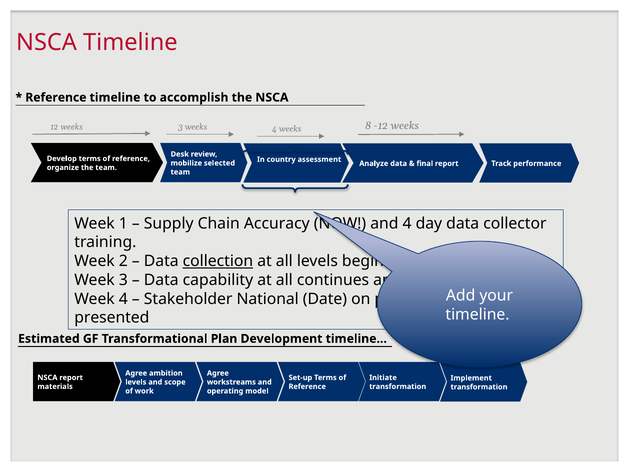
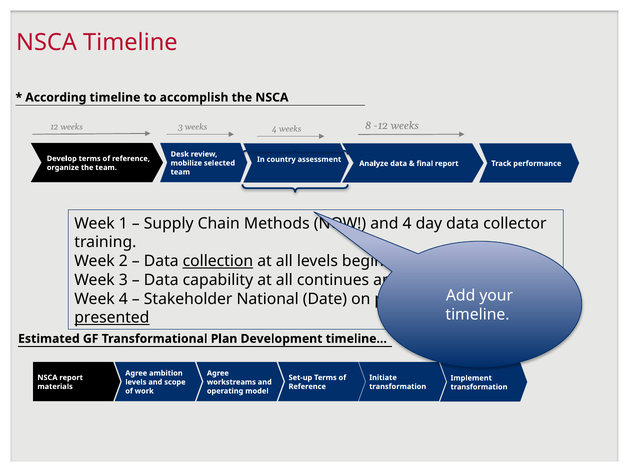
Reference: Reference -> According (56, 97)
Accuracy: Accuracy -> Methods (277, 223)
presented underline: none -> present (112, 318)
